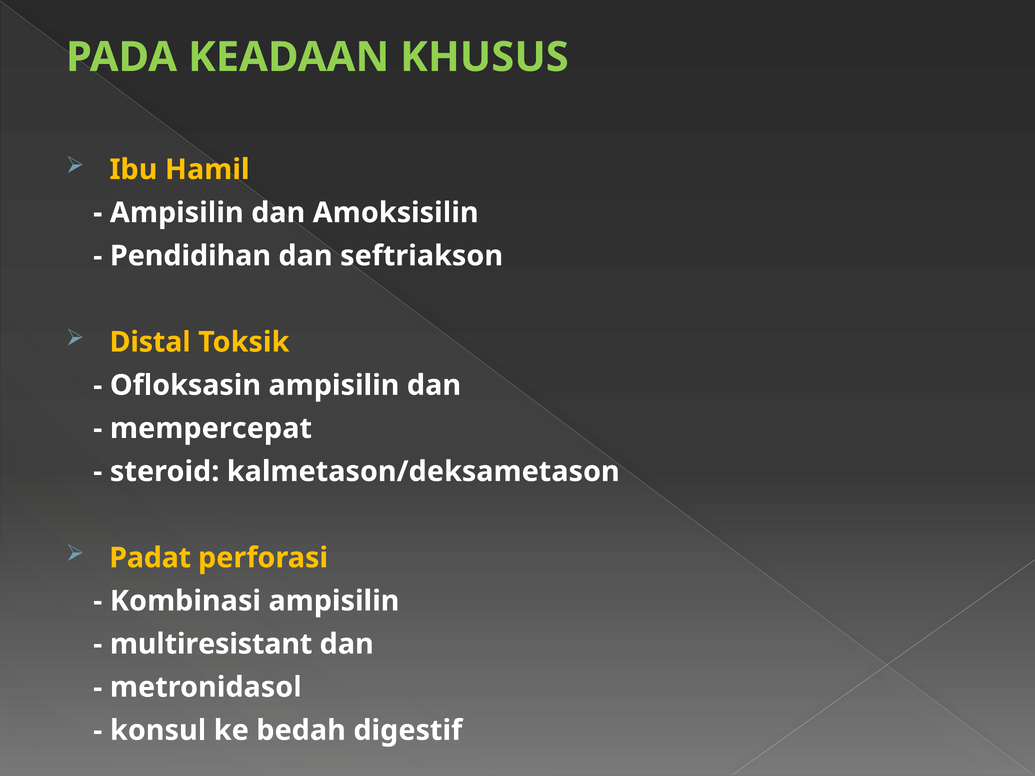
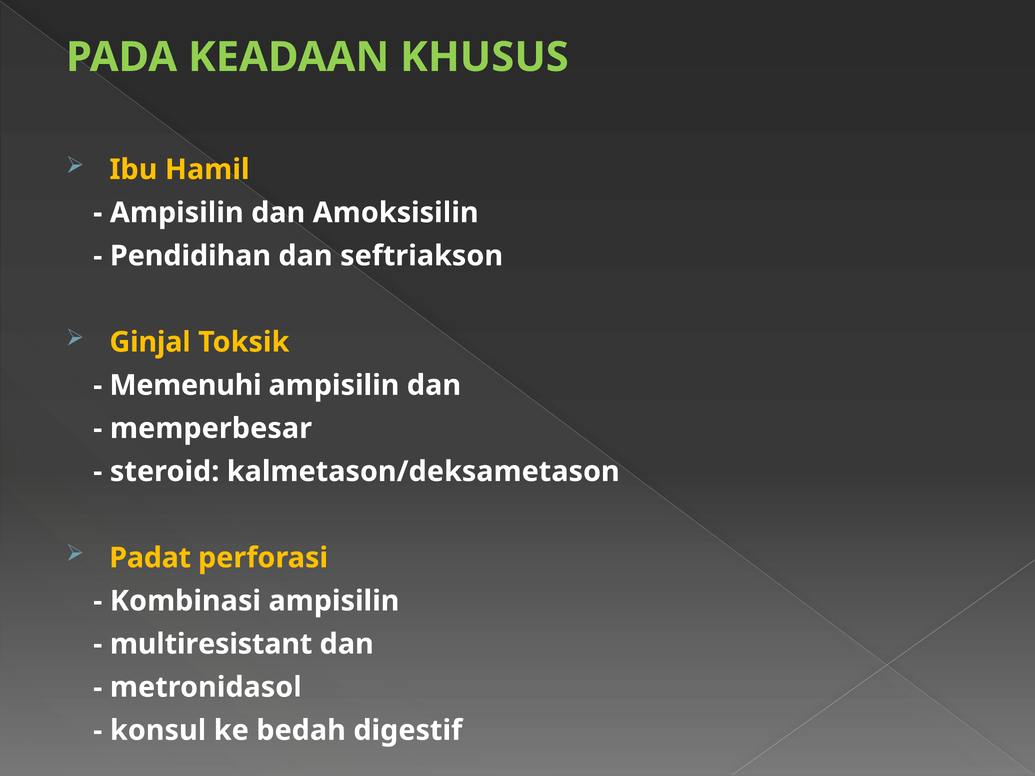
Distal: Distal -> Ginjal (150, 342)
Ofloksasin: Ofloksasin -> Memenuhi (186, 385)
mempercepat: mempercepat -> memperbesar (211, 429)
